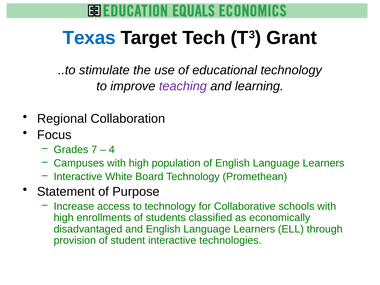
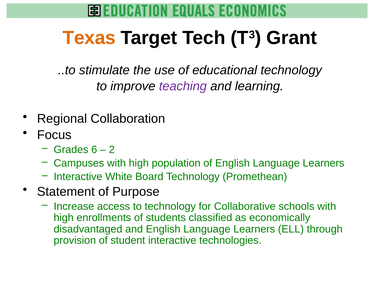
Texas colour: blue -> orange (89, 38)
7: 7 -> 6 (94, 150)
4: 4 -> 2 (112, 150)
